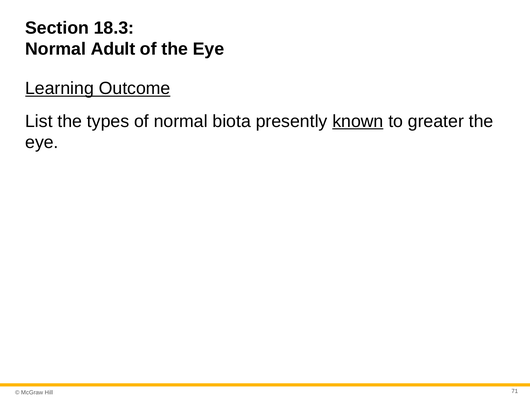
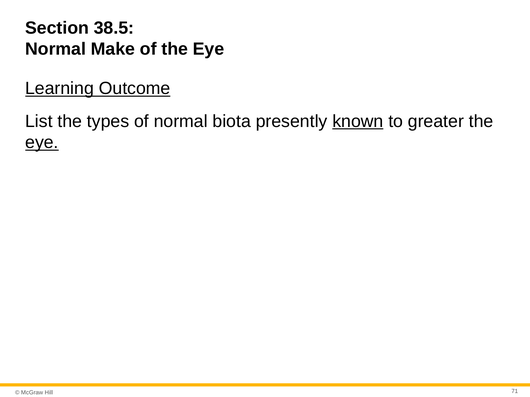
18.3: 18.3 -> 38.5 (114, 28)
Adult: Adult -> Make (113, 49)
eye underline: none -> present (42, 143)
